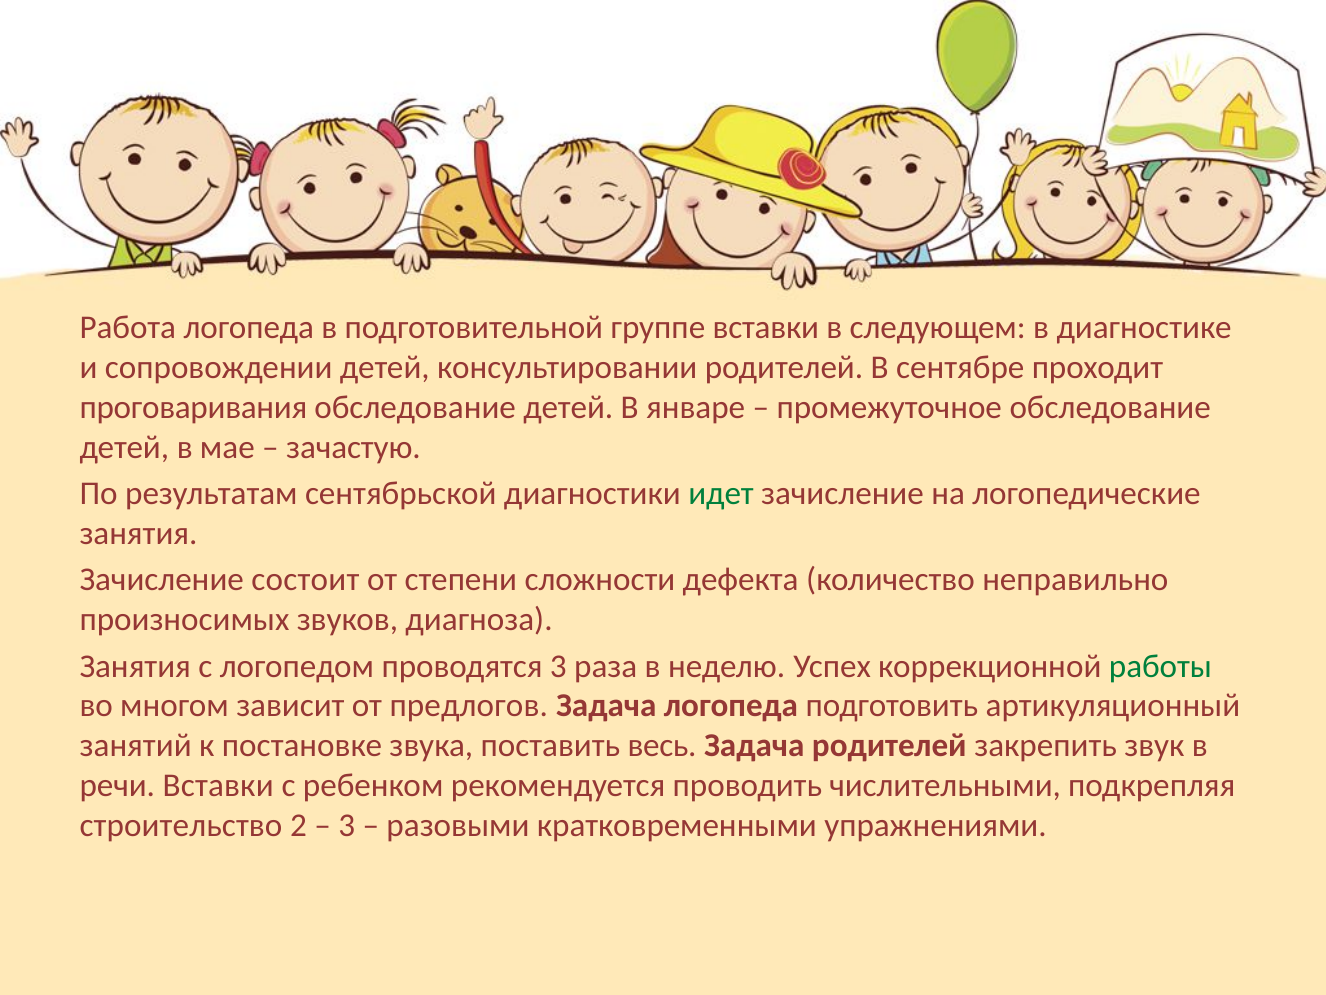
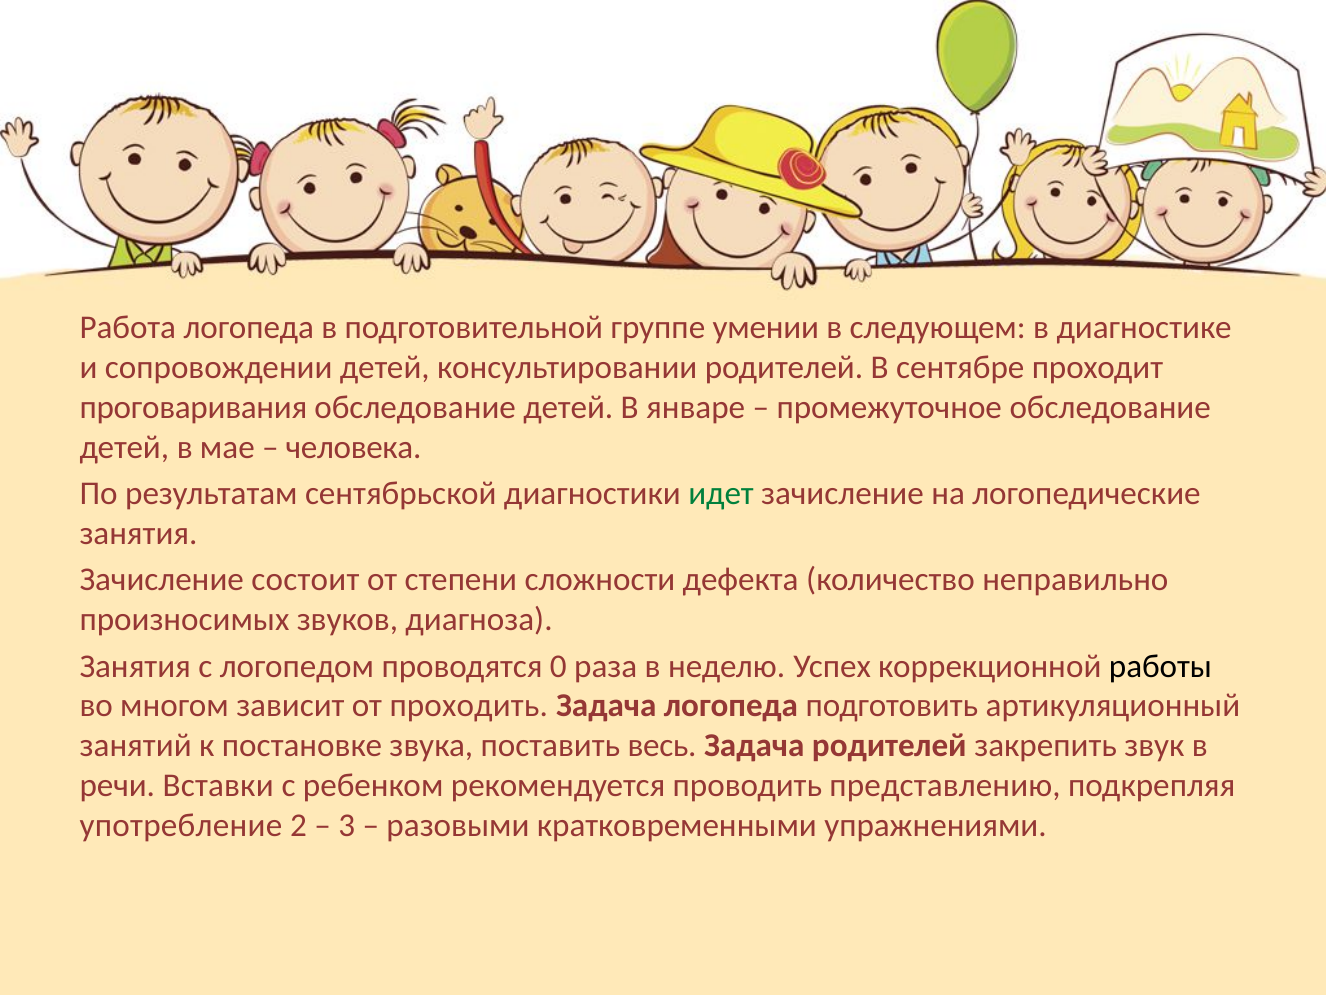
группе вставки: вставки -> умении (766, 328)
зачастую: зачастую -> человека (354, 447)
проводятся 3: 3 -> 0 (558, 666)
работы colour: green -> black (1160, 666)
предлогов: предлогов -> проходить (469, 706)
числительными: числительными -> представлению (945, 785)
строительство: строительство -> употребление (181, 825)
